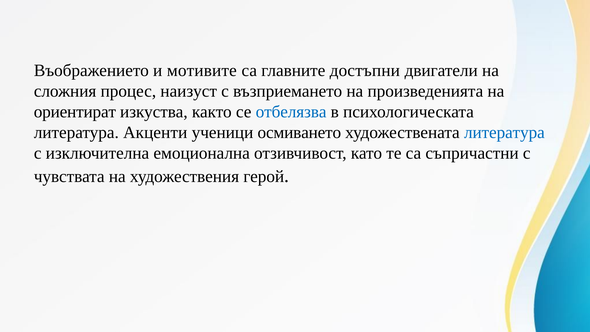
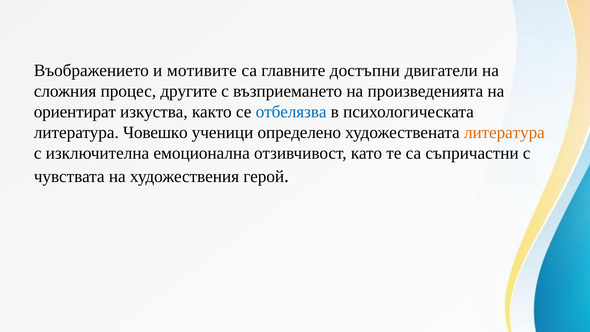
наизуст: наизуст -> другите (189, 91)
Акценти: Акценти -> Човешко (155, 133)
осмиването: осмиването -> определено (299, 133)
литература colour: blue -> orange (504, 133)
